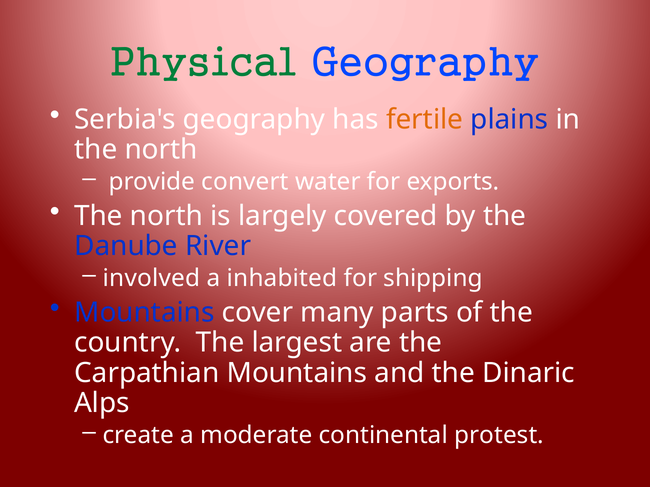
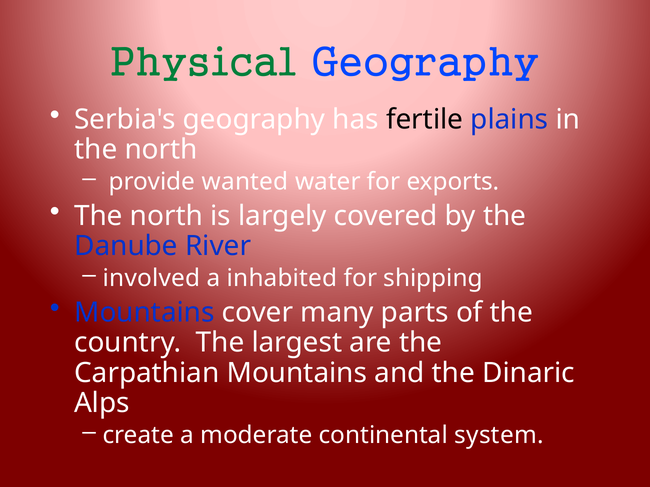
fertile colour: orange -> black (425, 120)
convert: convert -> wanted (245, 182)
protest: protest -> system (499, 436)
